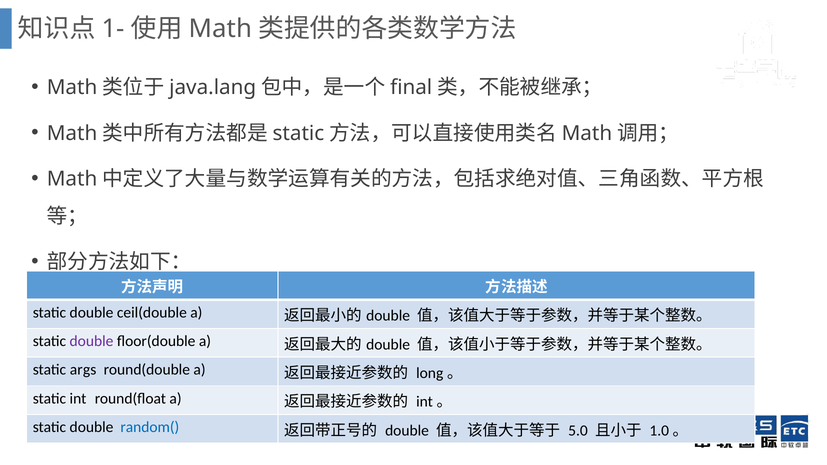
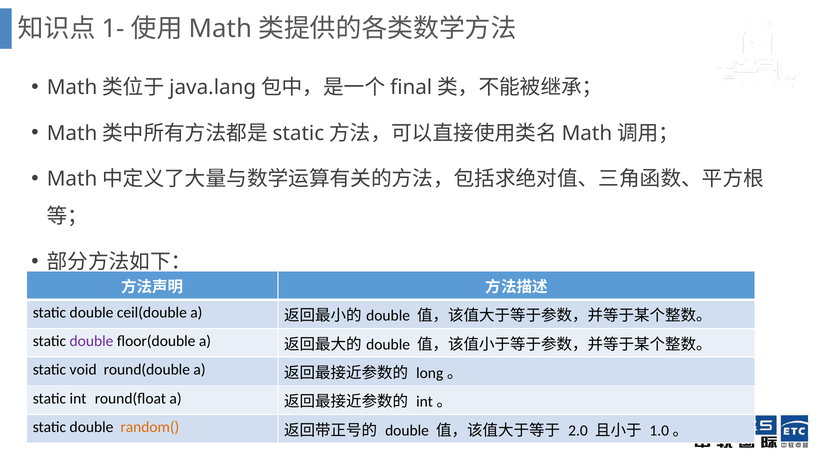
args: args -> void (83, 370)
random( colour: blue -> orange (150, 427)
5.0: 5.0 -> 2.0 (578, 431)
